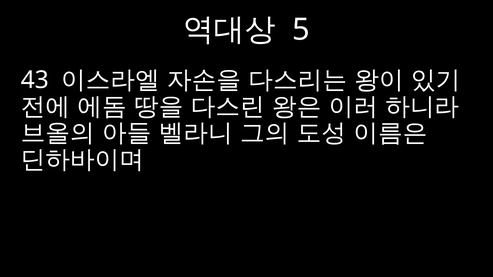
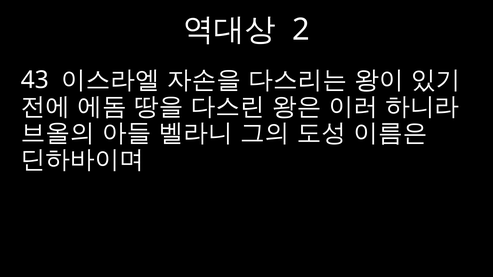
5: 5 -> 2 (301, 30)
